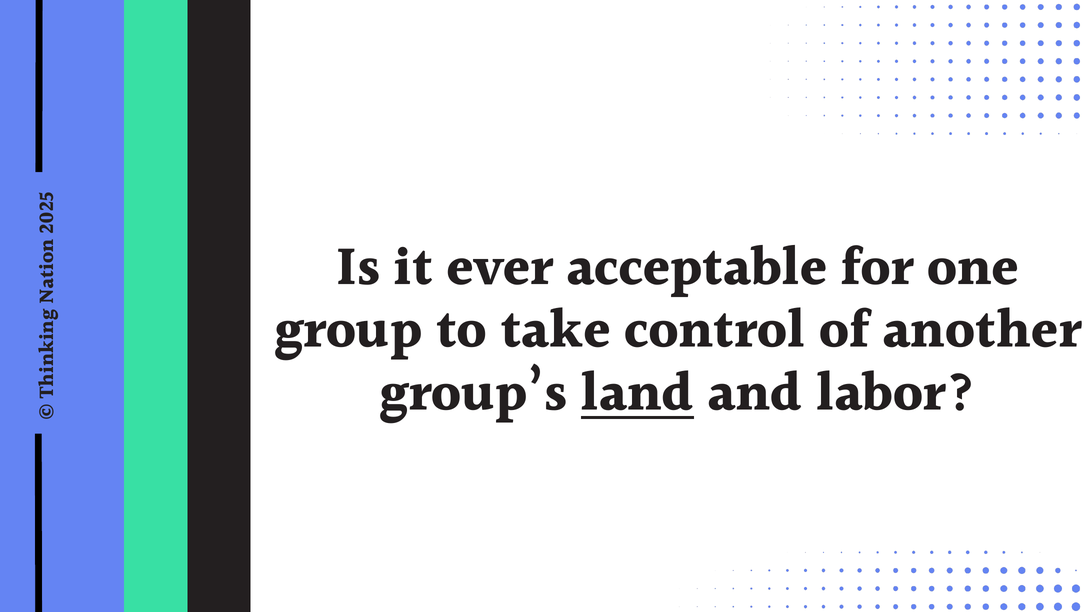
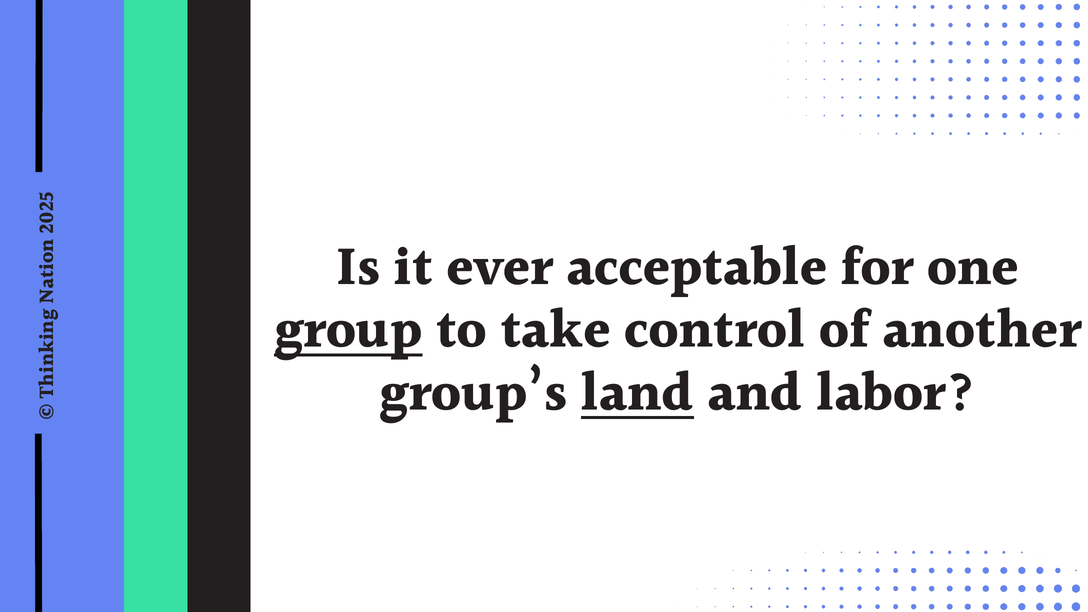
group underline: none -> present (348, 331)
